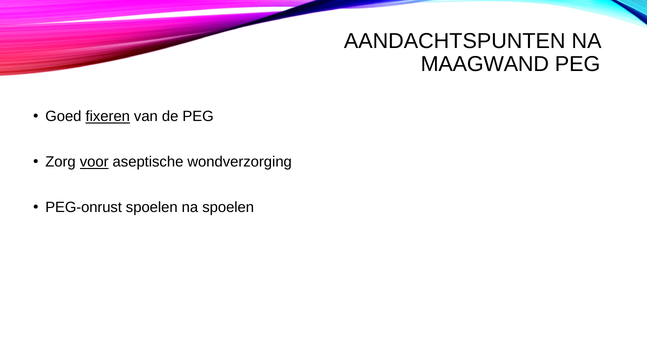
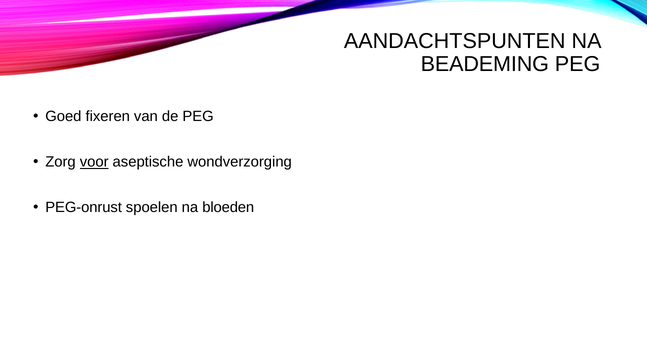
MAAGWAND: MAAGWAND -> BEADEMING (485, 64)
fixeren underline: present -> none (108, 116)
na spoelen: spoelen -> bloeden (228, 207)
